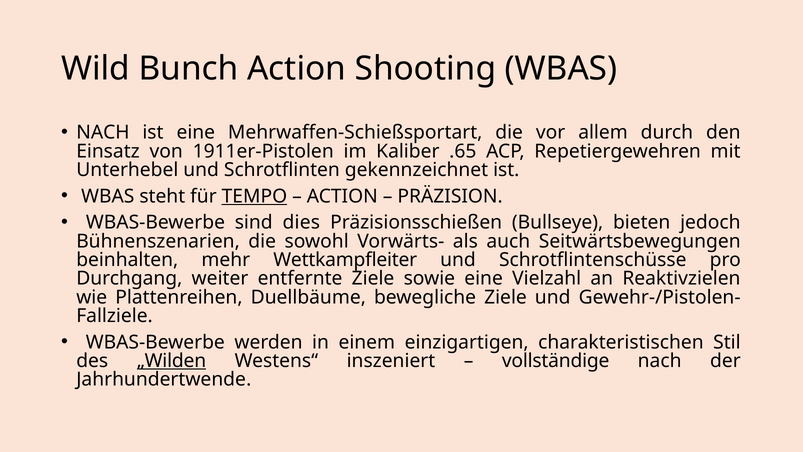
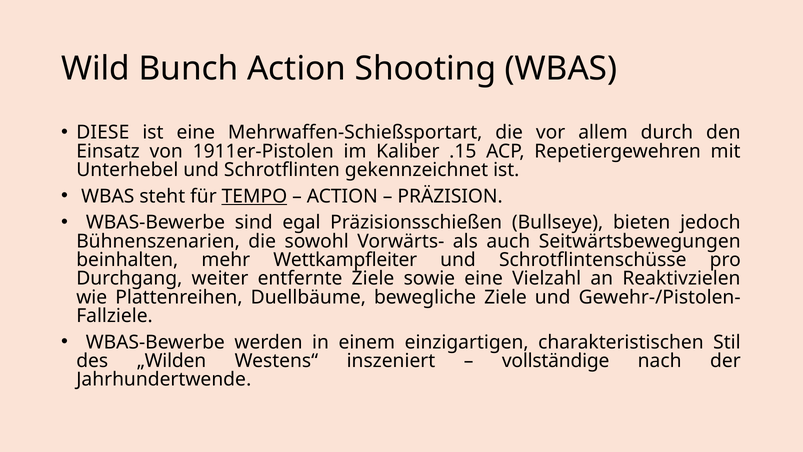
NACH: NACH -> DIESE (103, 133)
.65: .65 -> .15 (463, 151)
dies: dies -> egal (301, 222)
„Wilden underline: present -> none (171, 361)
